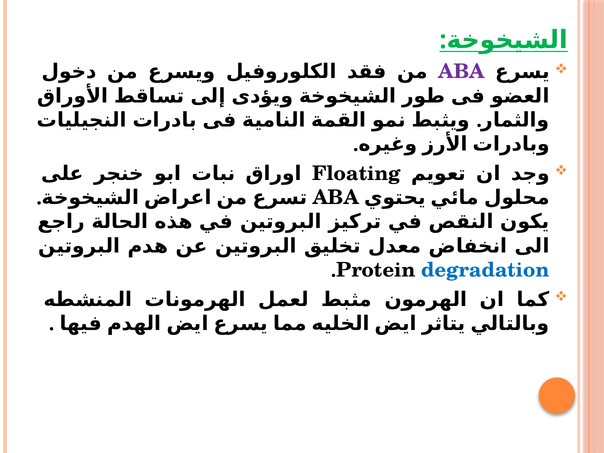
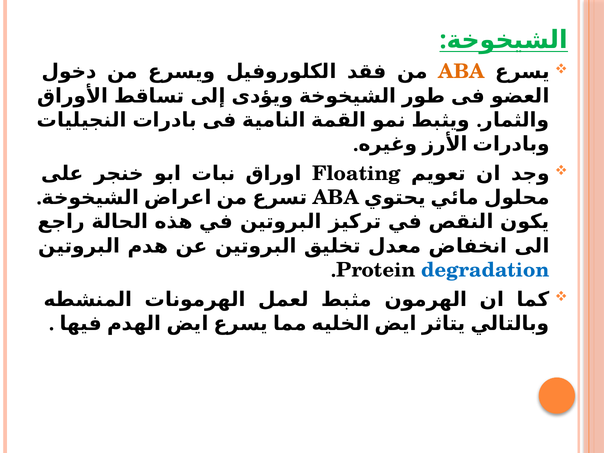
ABA colour: purple -> orange (462, 72)
